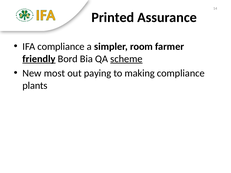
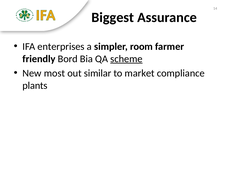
Printed: Printed -> Biggest (113, 18)
IFA compliance: compliance -> enterprises (61, 47)
friendly underline: present -> none (39, 59)
paying: paying -> similar (98, 73)
making: making -> market (140, 73)
